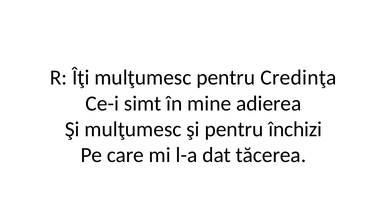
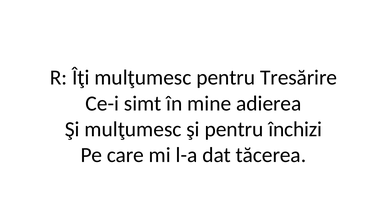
Credinţa: Credinţa -> Tresărire (299, 77)
